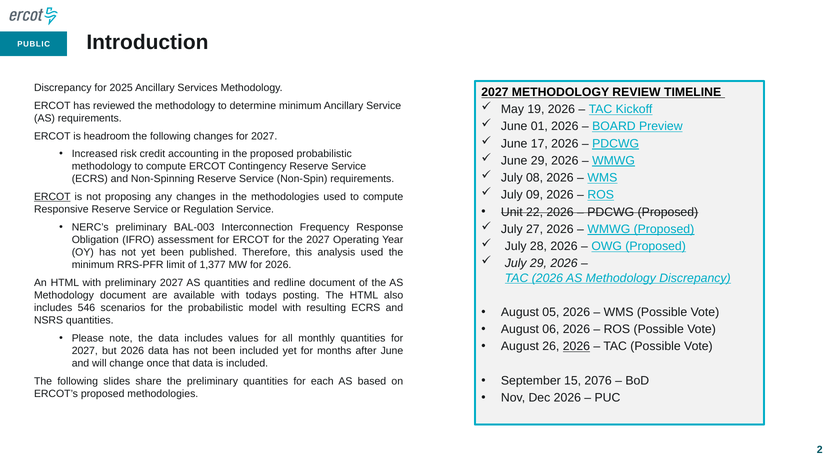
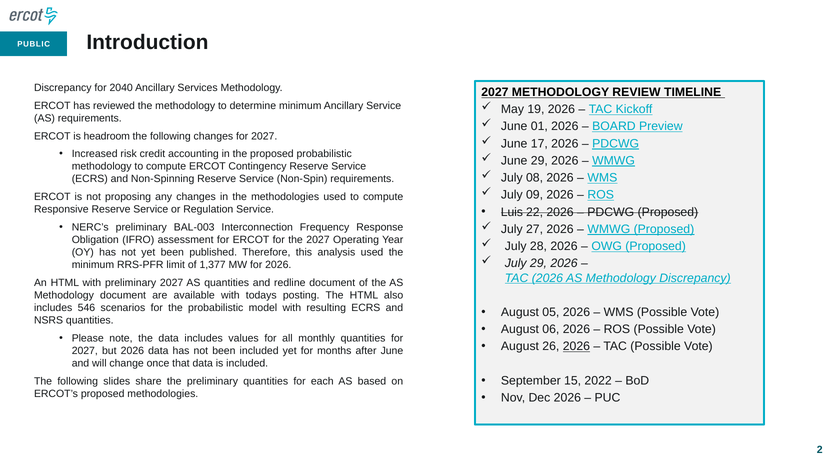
2025: 2025 -> 2040 (121, 88)
ERCOT underline: present -> none (52, 197)
Unit: Unit -> Luis (512, 212)
2076: 2076 -> 2022 (598, 381)
